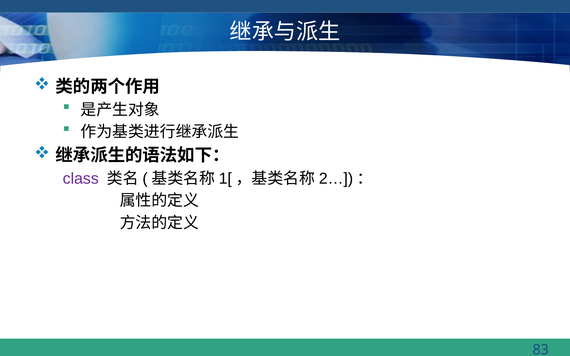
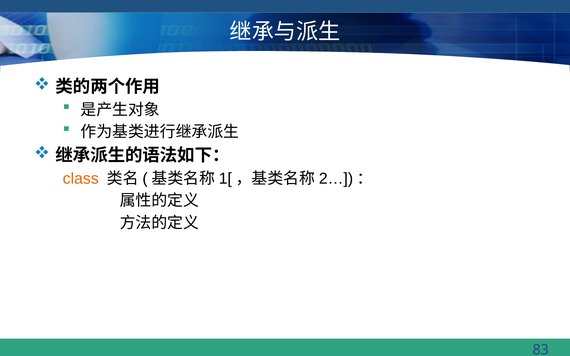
class colour: purple -> orange (81, 179)
